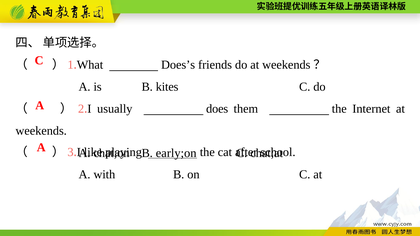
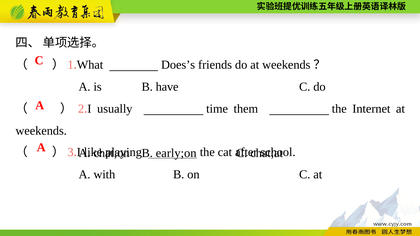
kites: kites -> have (167, 87)
does: does -> time (217, 109)
